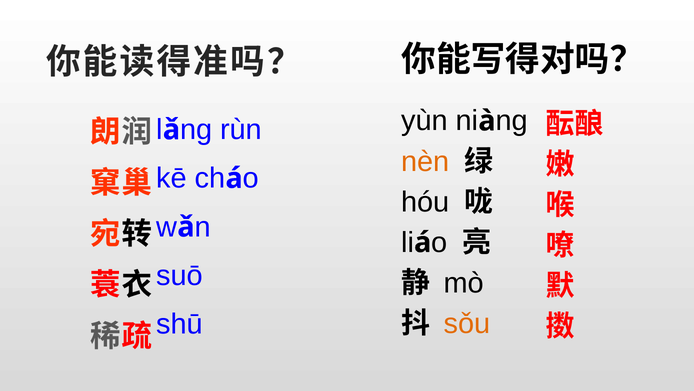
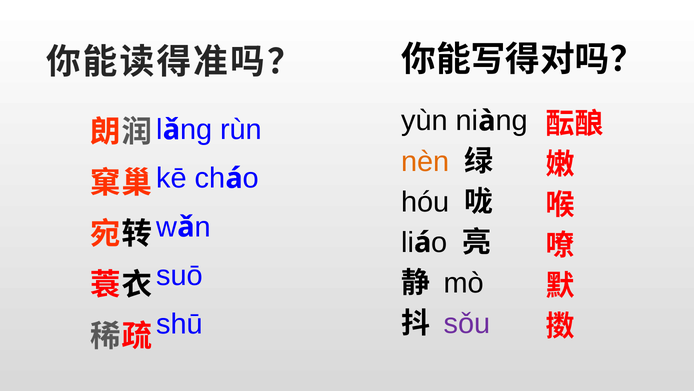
sǒu colour: orange -> purple (467, 323)
